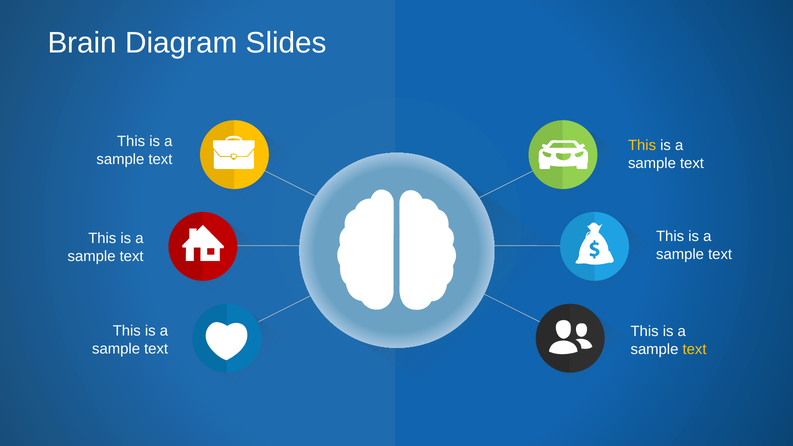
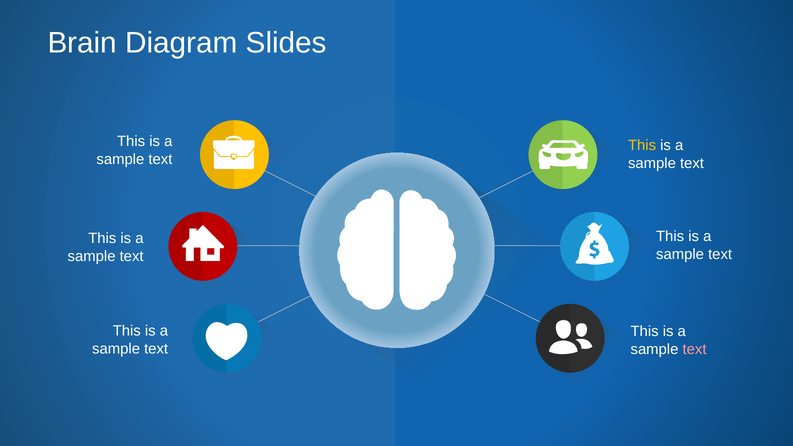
text colour: yellow -> pink (695, 350)
